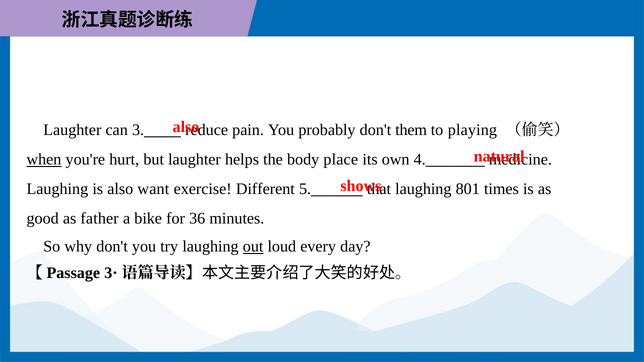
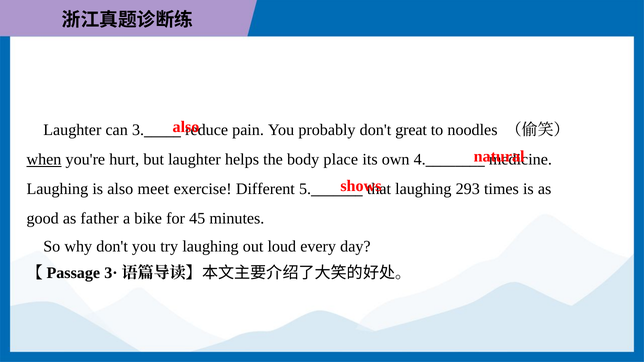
them: them -> great (411, 130)
playing: playing -> noodles (472, 130)
want: want -> meet (153, 189)
801: 801 -> 293 (468, 189)
36: 36 -> 45 (197, 219)
out underline: present -> none (253, 247)
